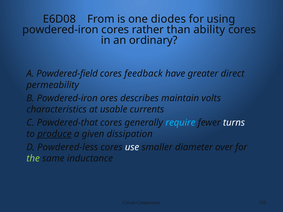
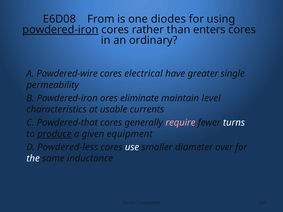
powdered-iron underline: none -> present (60, 30)
ability: ability -> enters (209, 30)
Powdered-field: Powdered-field -> Powdered-wire (67, 74)
feedback: feedback -> electrical (143, 74)
direct: direct -> single (233, 74)
describes: describes -> eliminate (139, 98)
volts: volts -> level (211, 98)
require colour: light blue -> pink (180, 123)
dissipation: dissipation -> equipment (130, 134)
the colour: light green -> white (33, 159)
